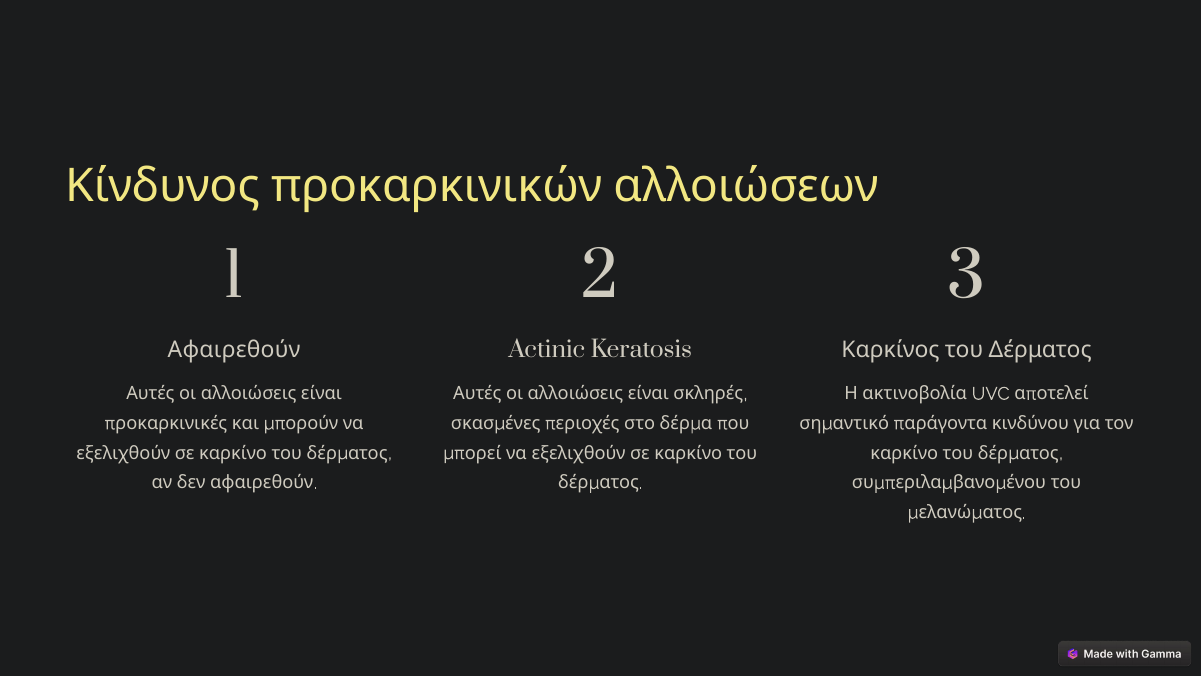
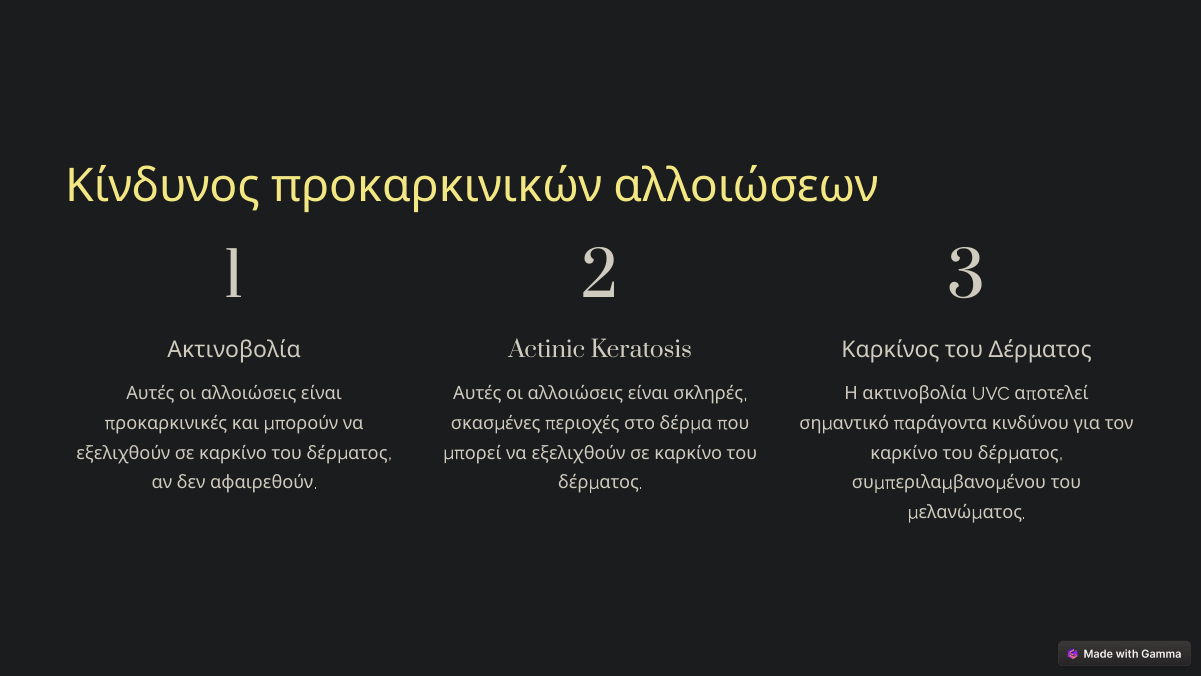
Αφαιρεθούν: Αφαιρεθούν -> Ακτινοβολία (234, 350)
